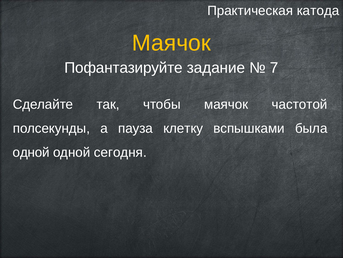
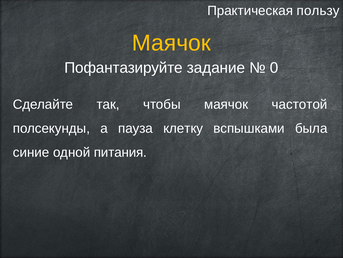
катода: катода -> пользу (318, 11)
7: 7 -> 0 (274, 68)
одной: одной -> синие (31, 152)
сегодня: сегодня -> питания (120, 152)
